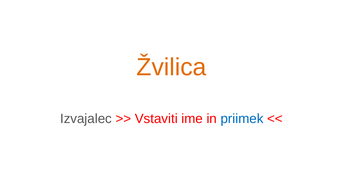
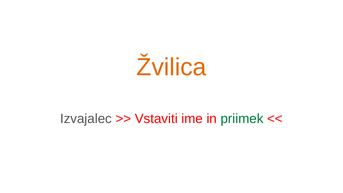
priimek colour: blue -> green (242, 119)
